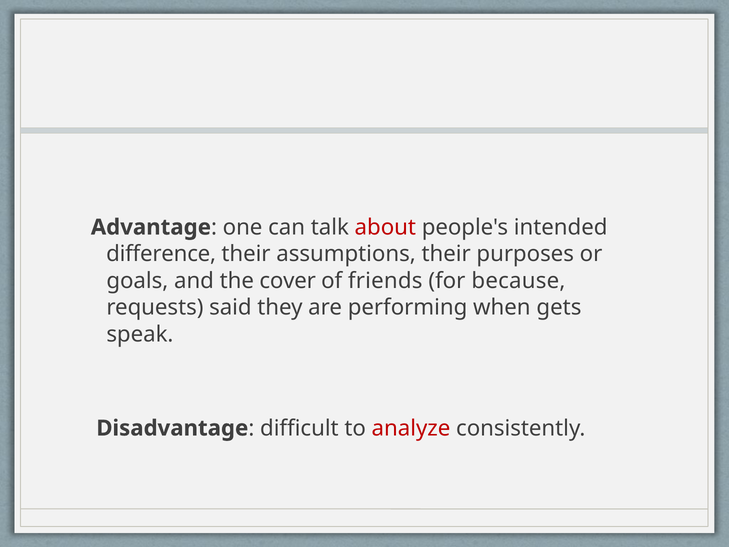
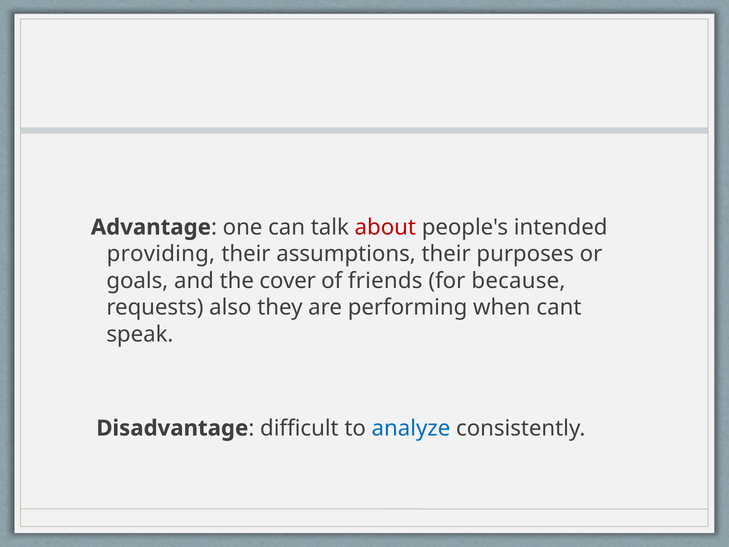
difference: difference -> providing (161, 254)
said: said -> also (230, 307)
gets: gets -> cant (559, 307)
analyze colour: red -> blue (411, 428)
